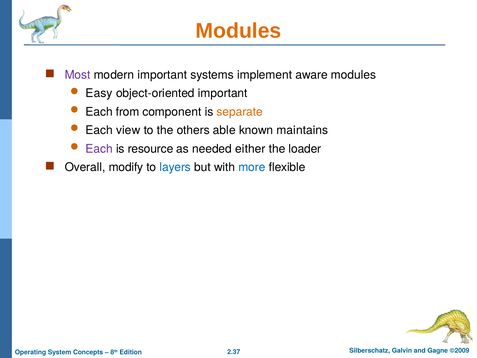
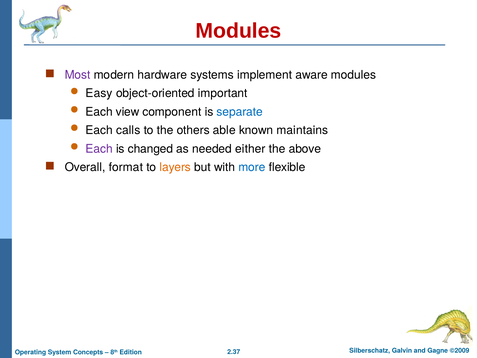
Modules colour: orange -> red (238, 31)
modern important: important -> hardware (162, 75)
from: from -> view (128, 112)
separate colour: orange -> blue (240, 112)
view: view -> calls (128, 130)
resource: resource -> changed (151, 149)
loader: loader -> above (305, 149)
modify: modify -> format (126, 167)
layers colour: blue -> orange (175, 167)
